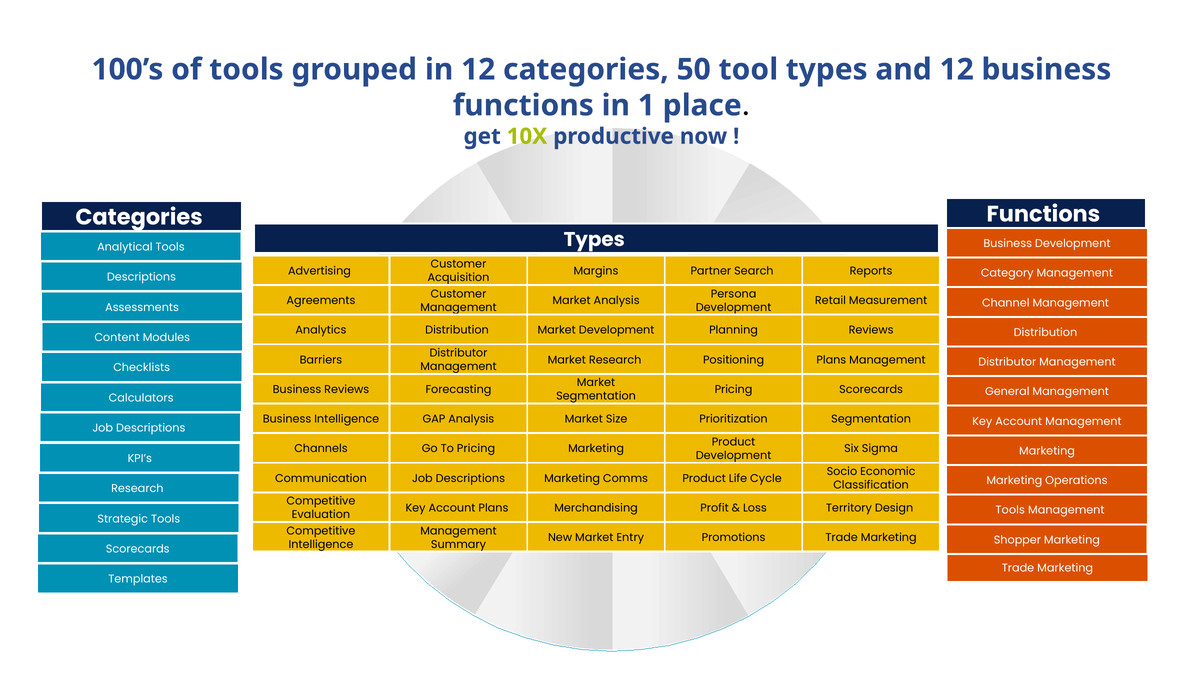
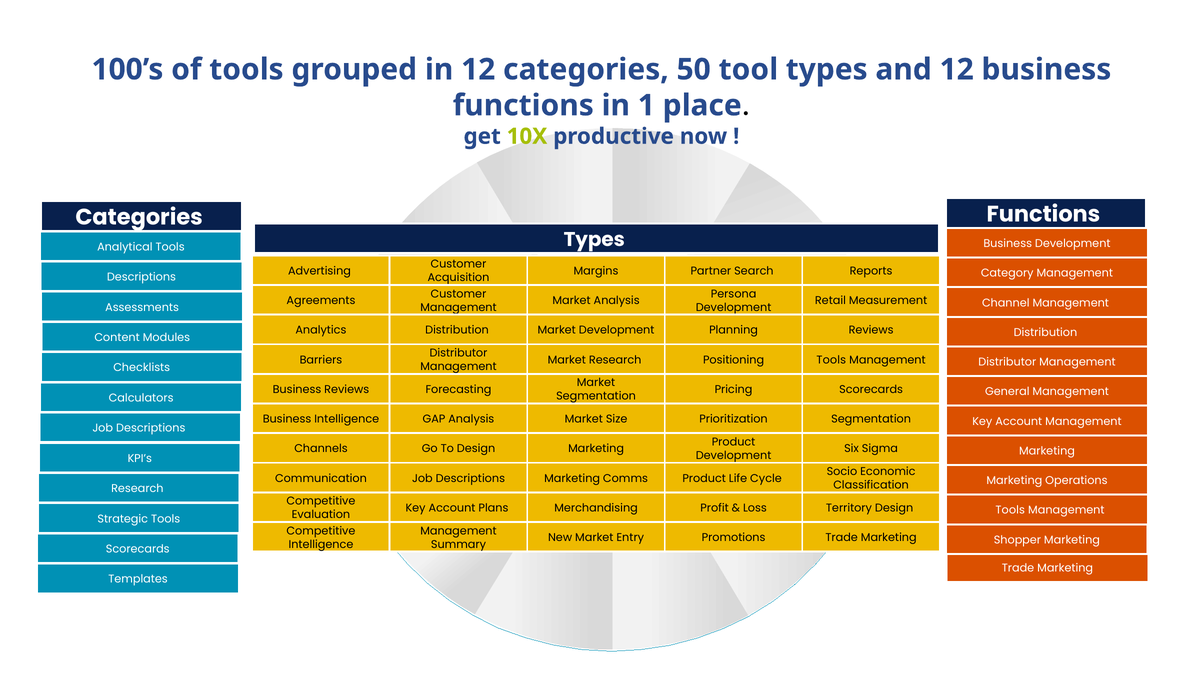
Plans: Plans -> Tools (831, 360)
To Pricing: Pricing -> Design (476, 449)
